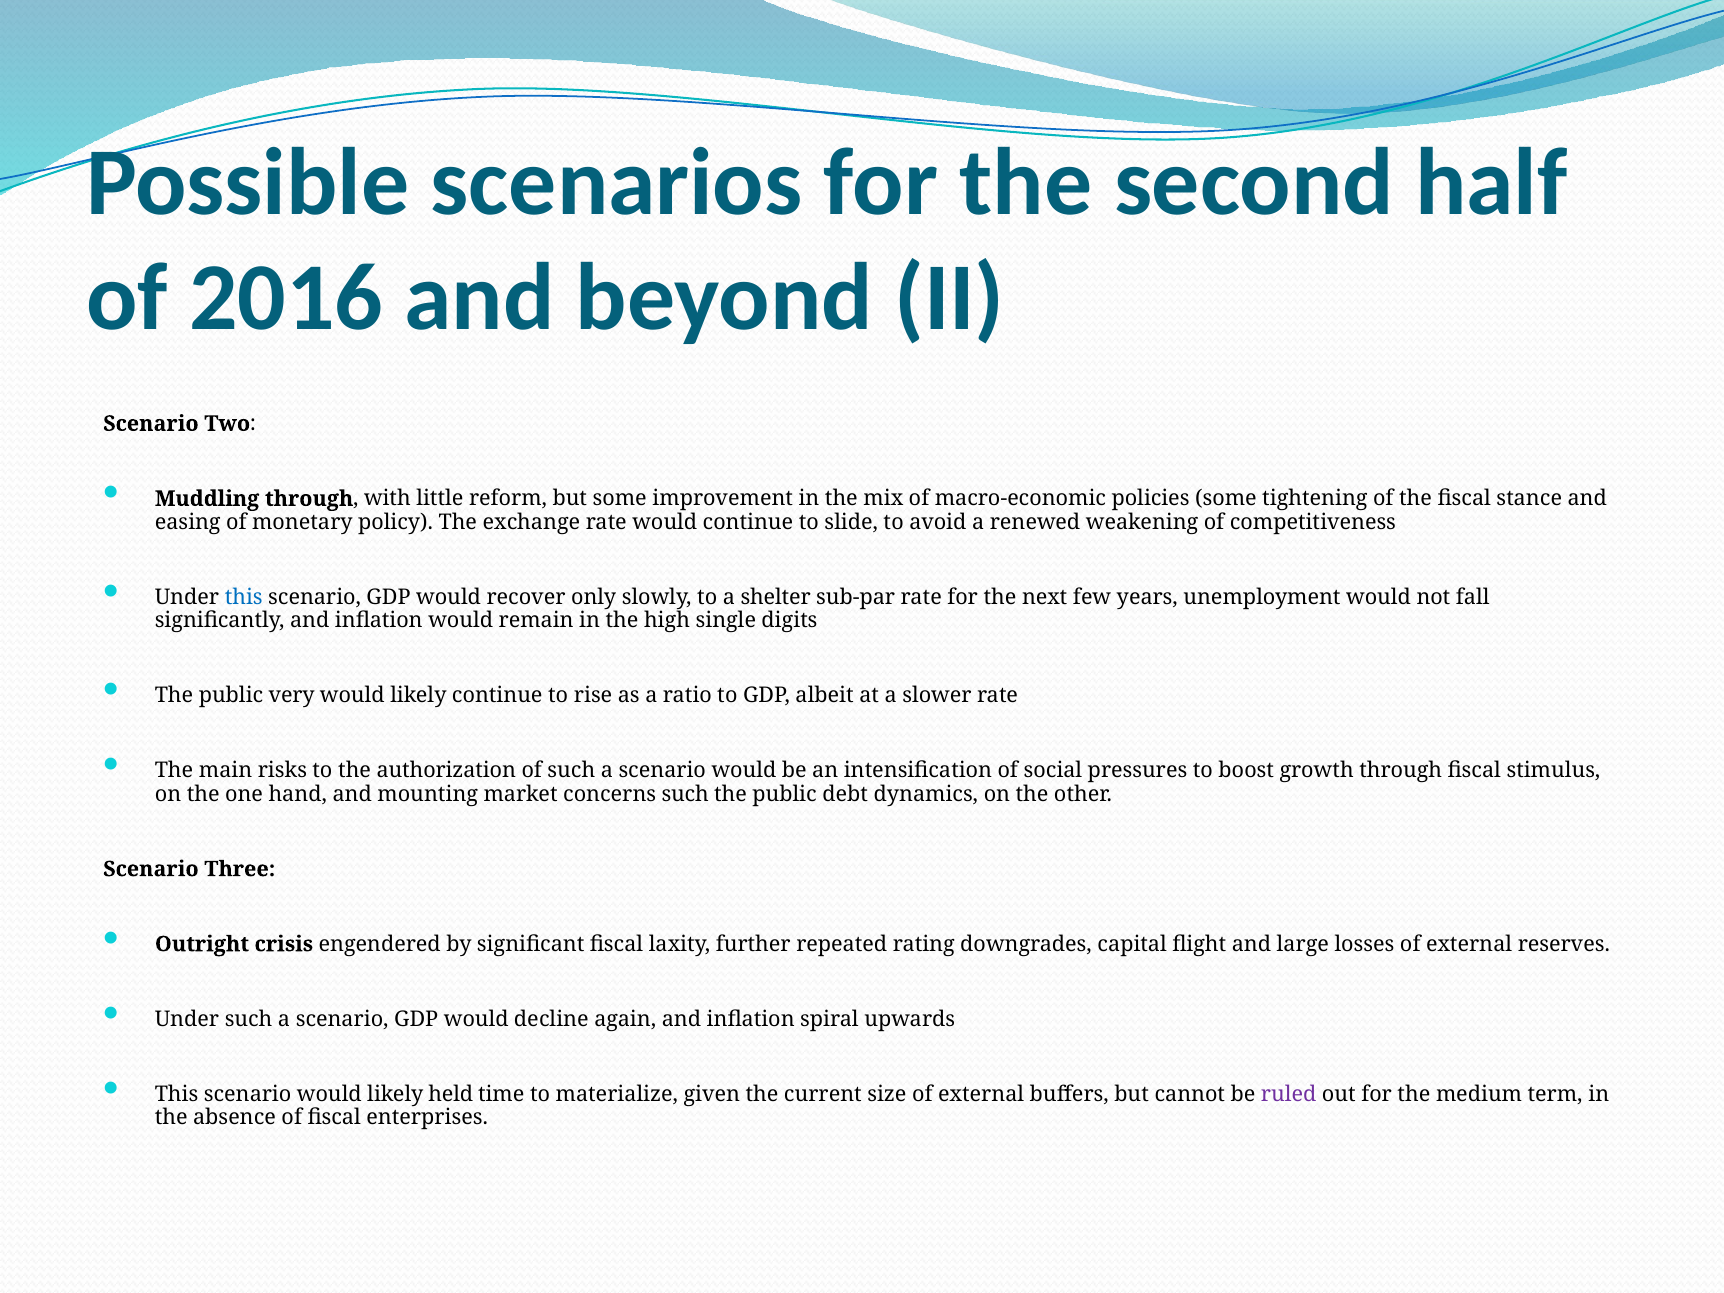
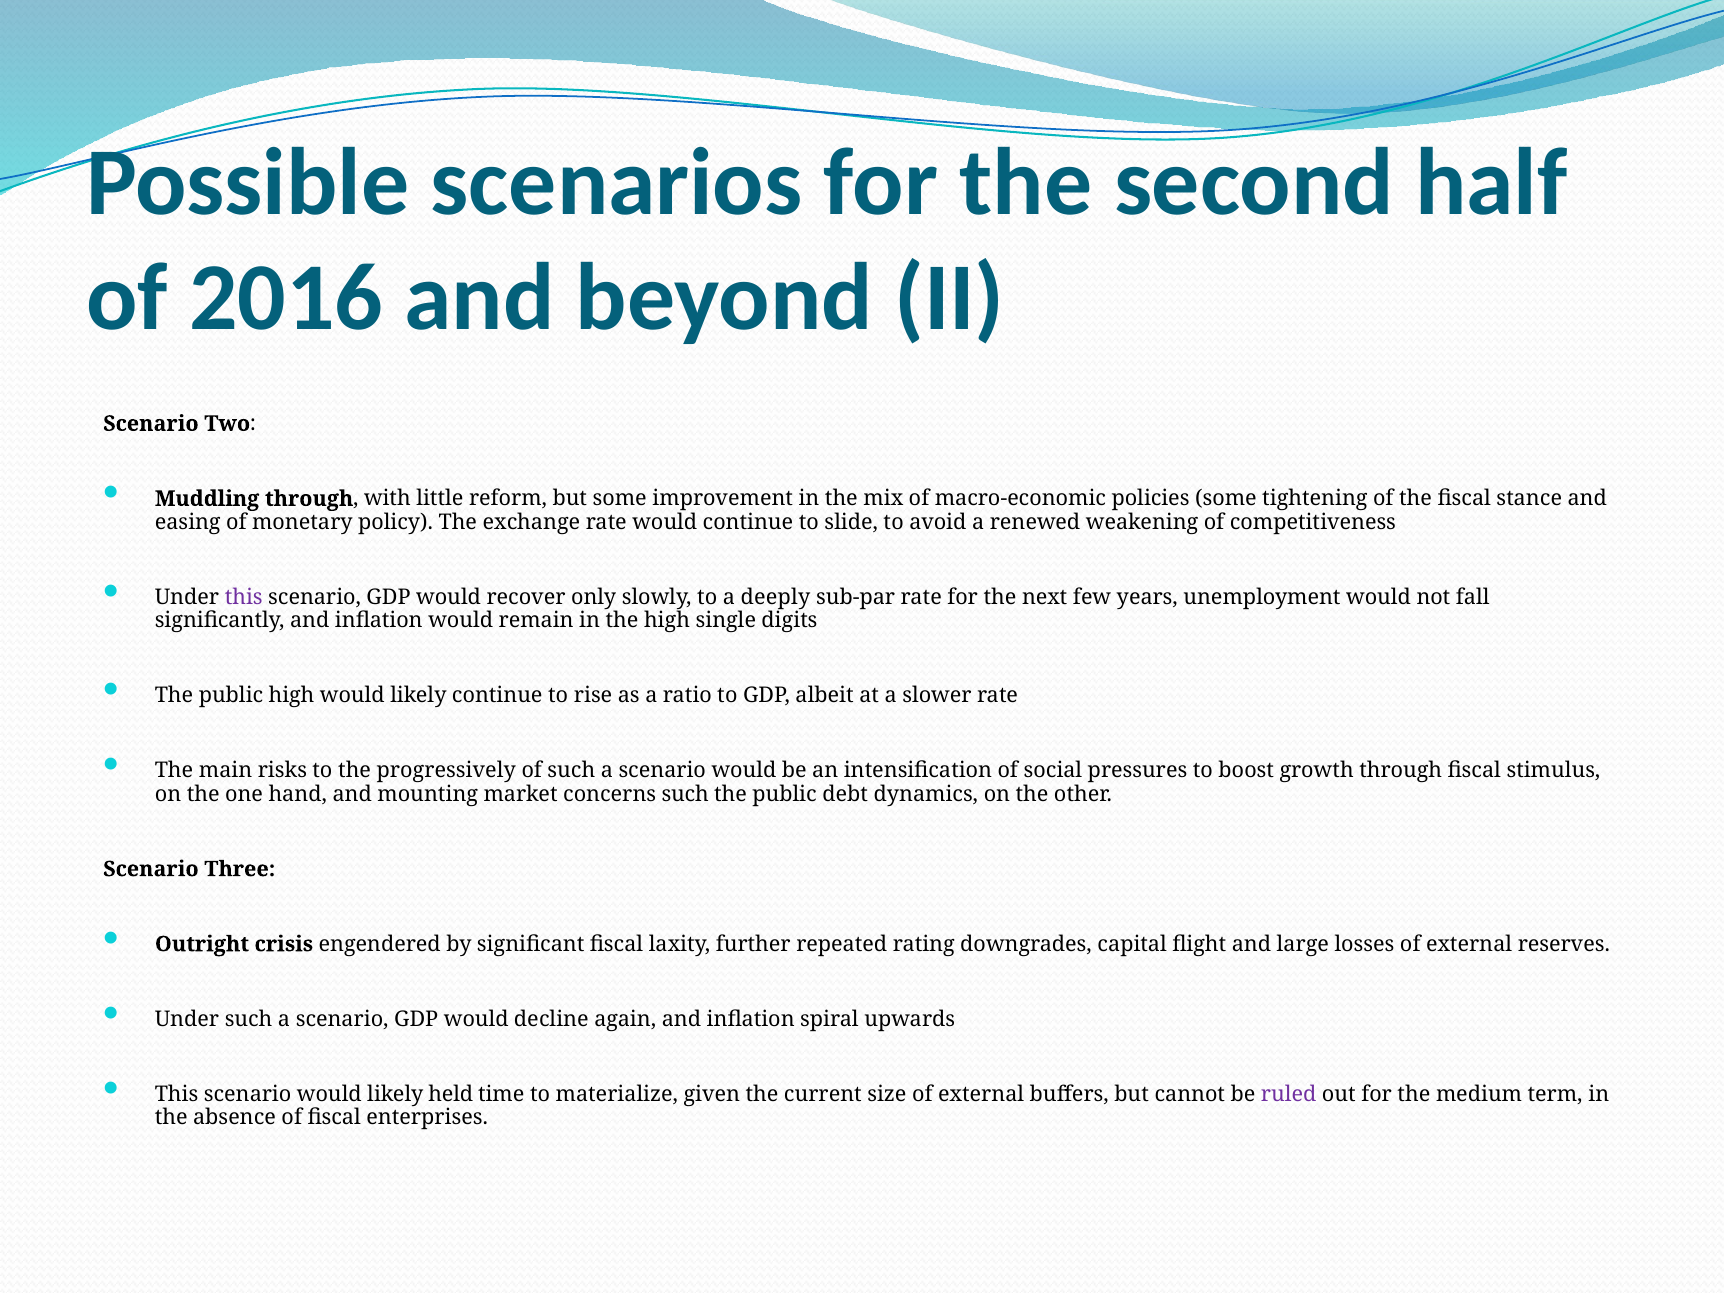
this colour: blue -> purple (244, 597)
shelter: shelter -> deeply (775, 597)
public very: very -> high (292, 696)
authorization: authorization -> progressively (446, 771)
